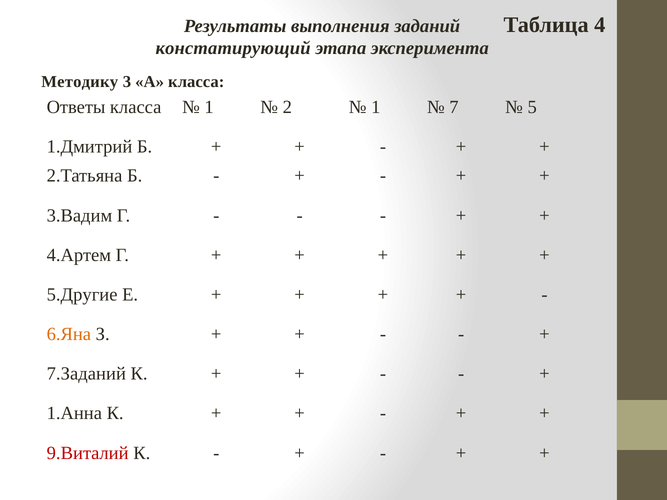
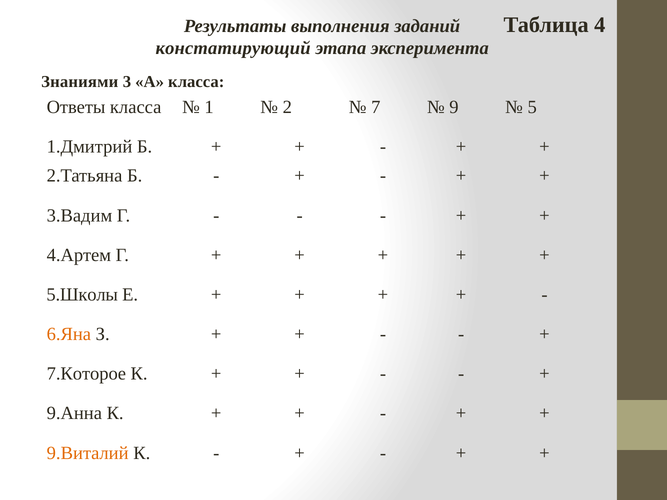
Методику: Методику -> Знаниями (80, 82)
1: 1 -> 7 (376, 107)
7: 7 -> 9 (454, 107)
5.Другие: 5.Другие -> 5.Школы (82, 295)
7.Заданий: 7.Заданий -> 7.Которое (86, 374)
1.Анна: 1.Анна -> 9.Анна (74, 414)
9.Виталий colour: red -> orange (88, 453)
